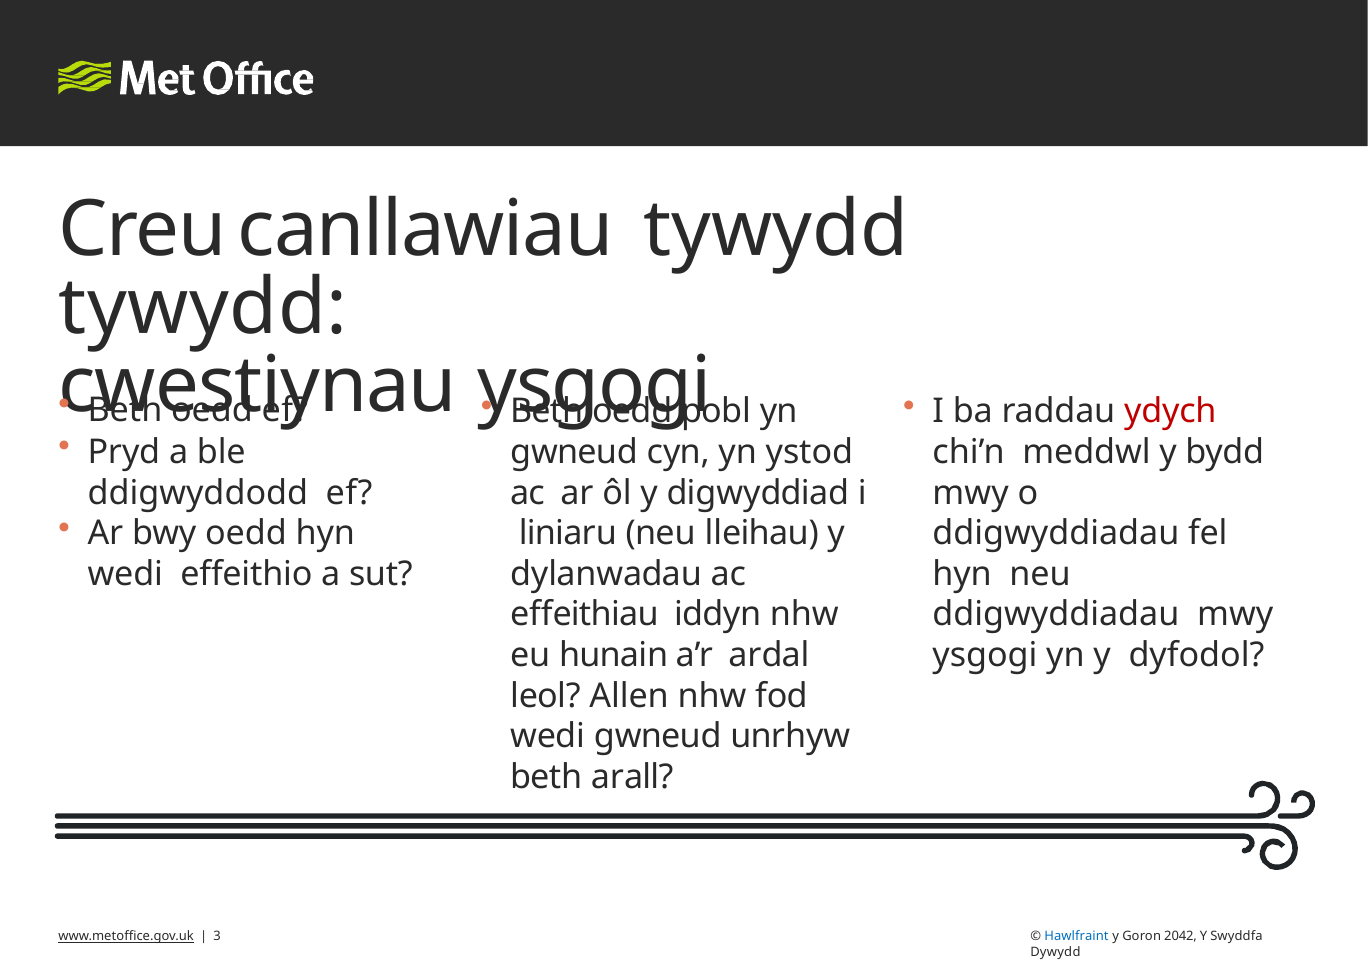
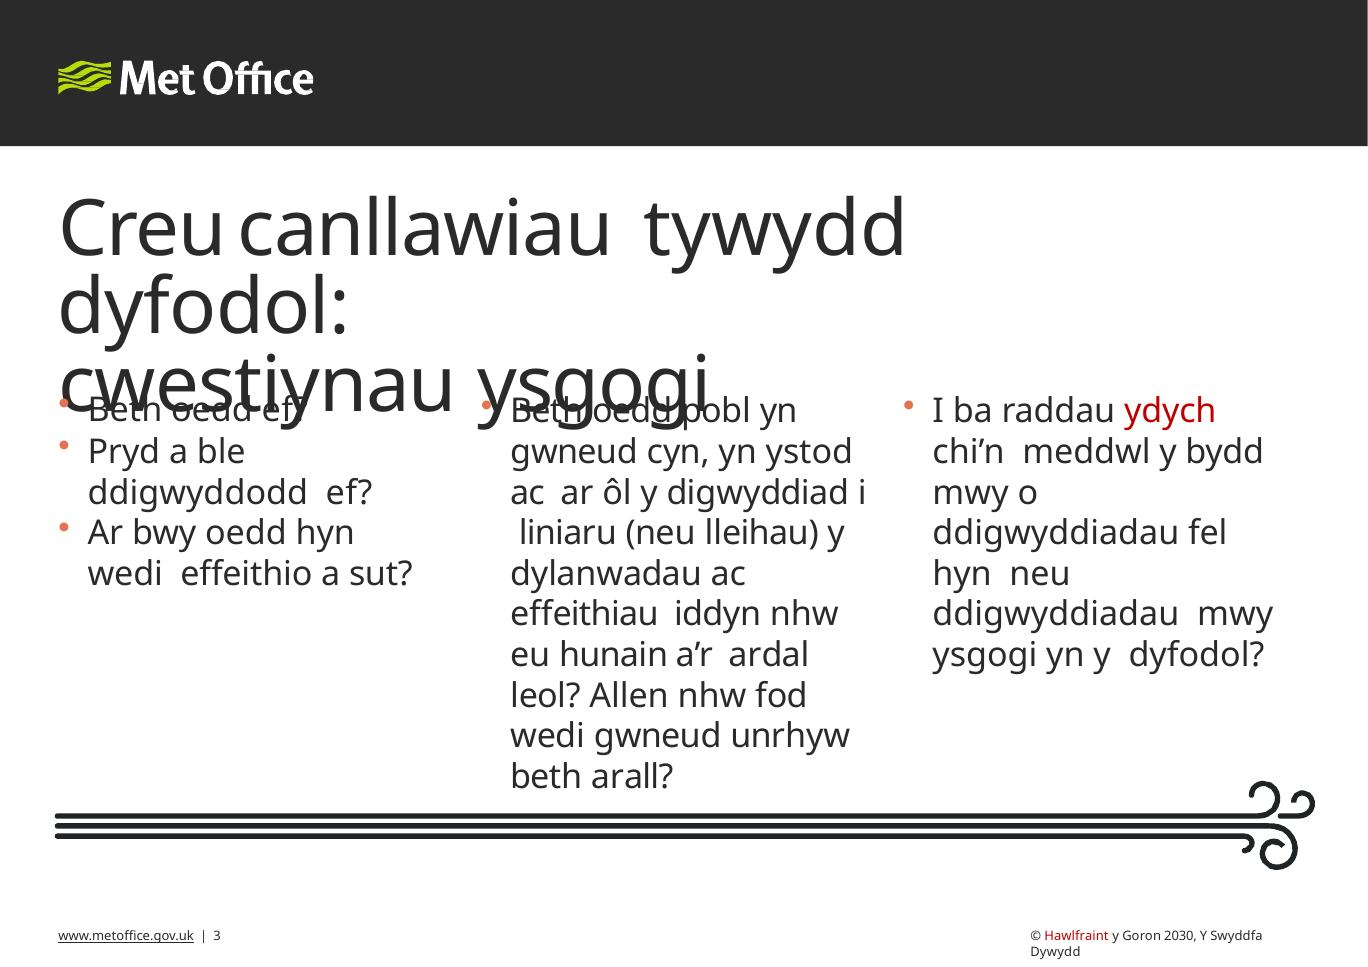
tywydd: tywydd -> dyfodol (204, 308)
Hawlfraint colour: blue -> red (1076, 937)
2042: 2042 -> 2030 (1181, 937)
